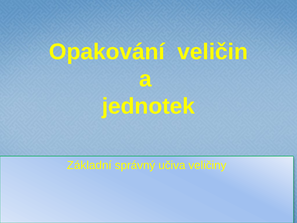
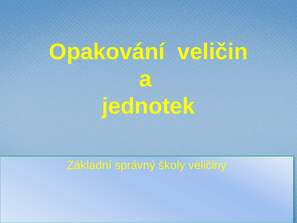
učiva: učiva -> školy (172, 165)
